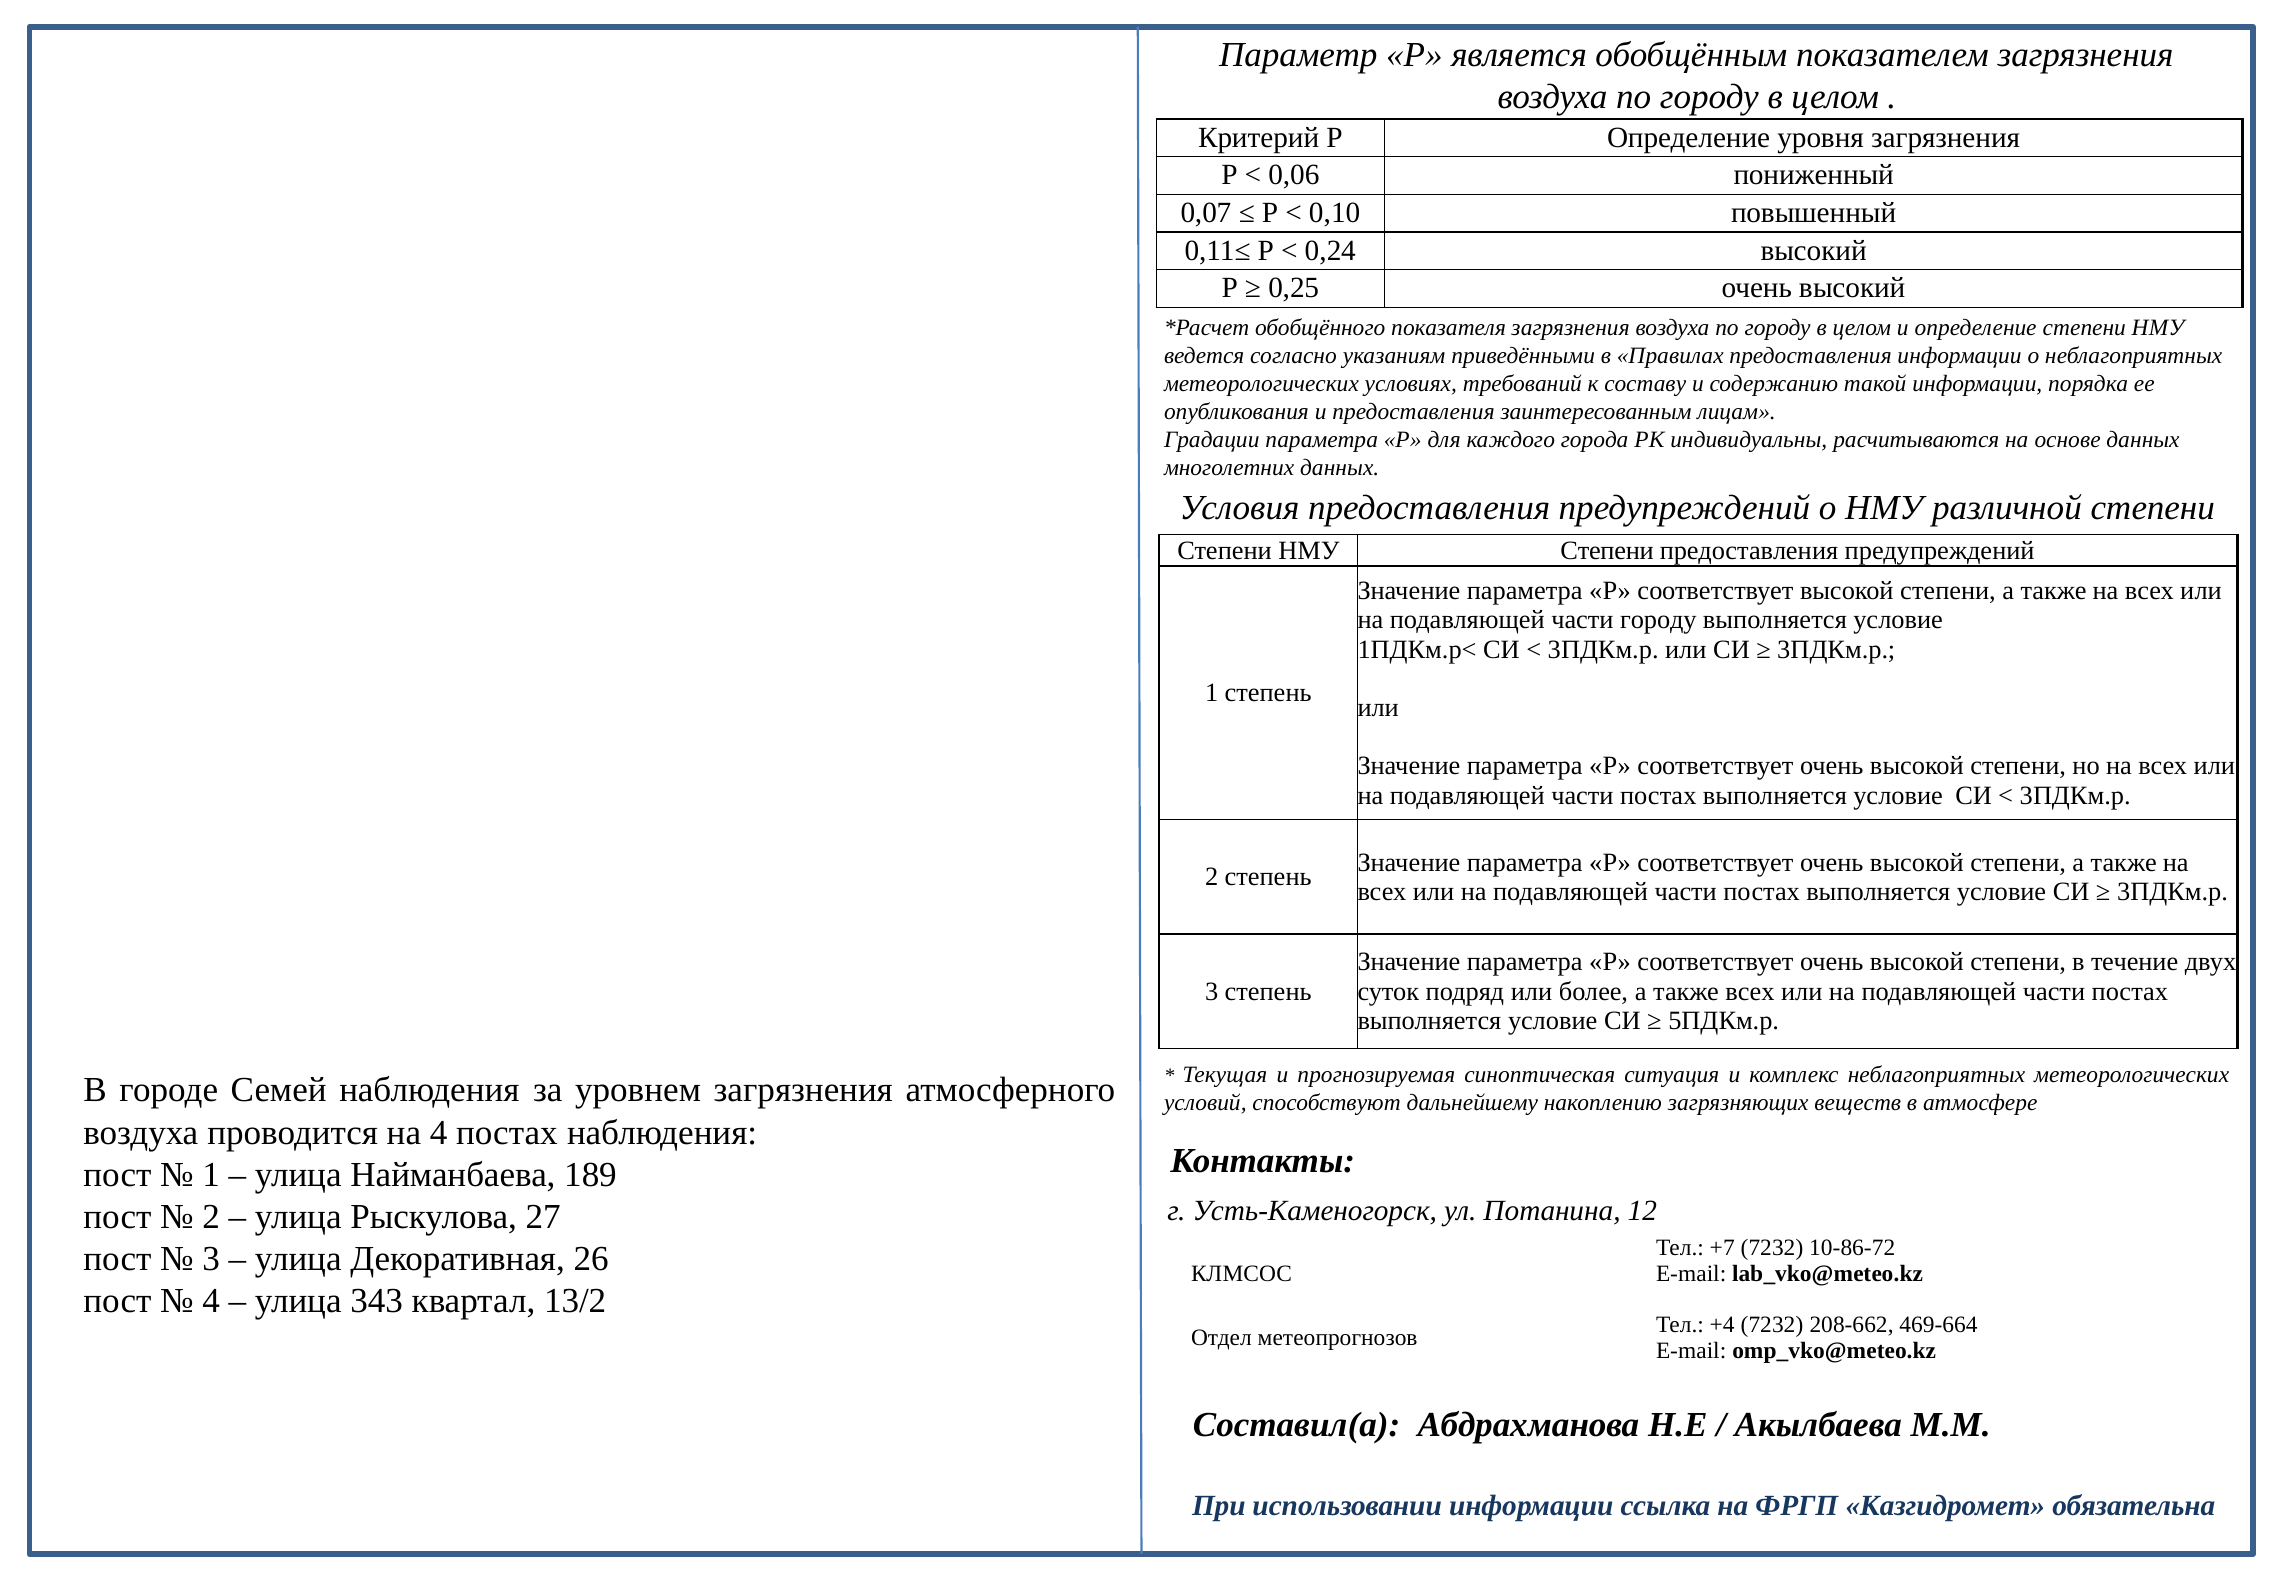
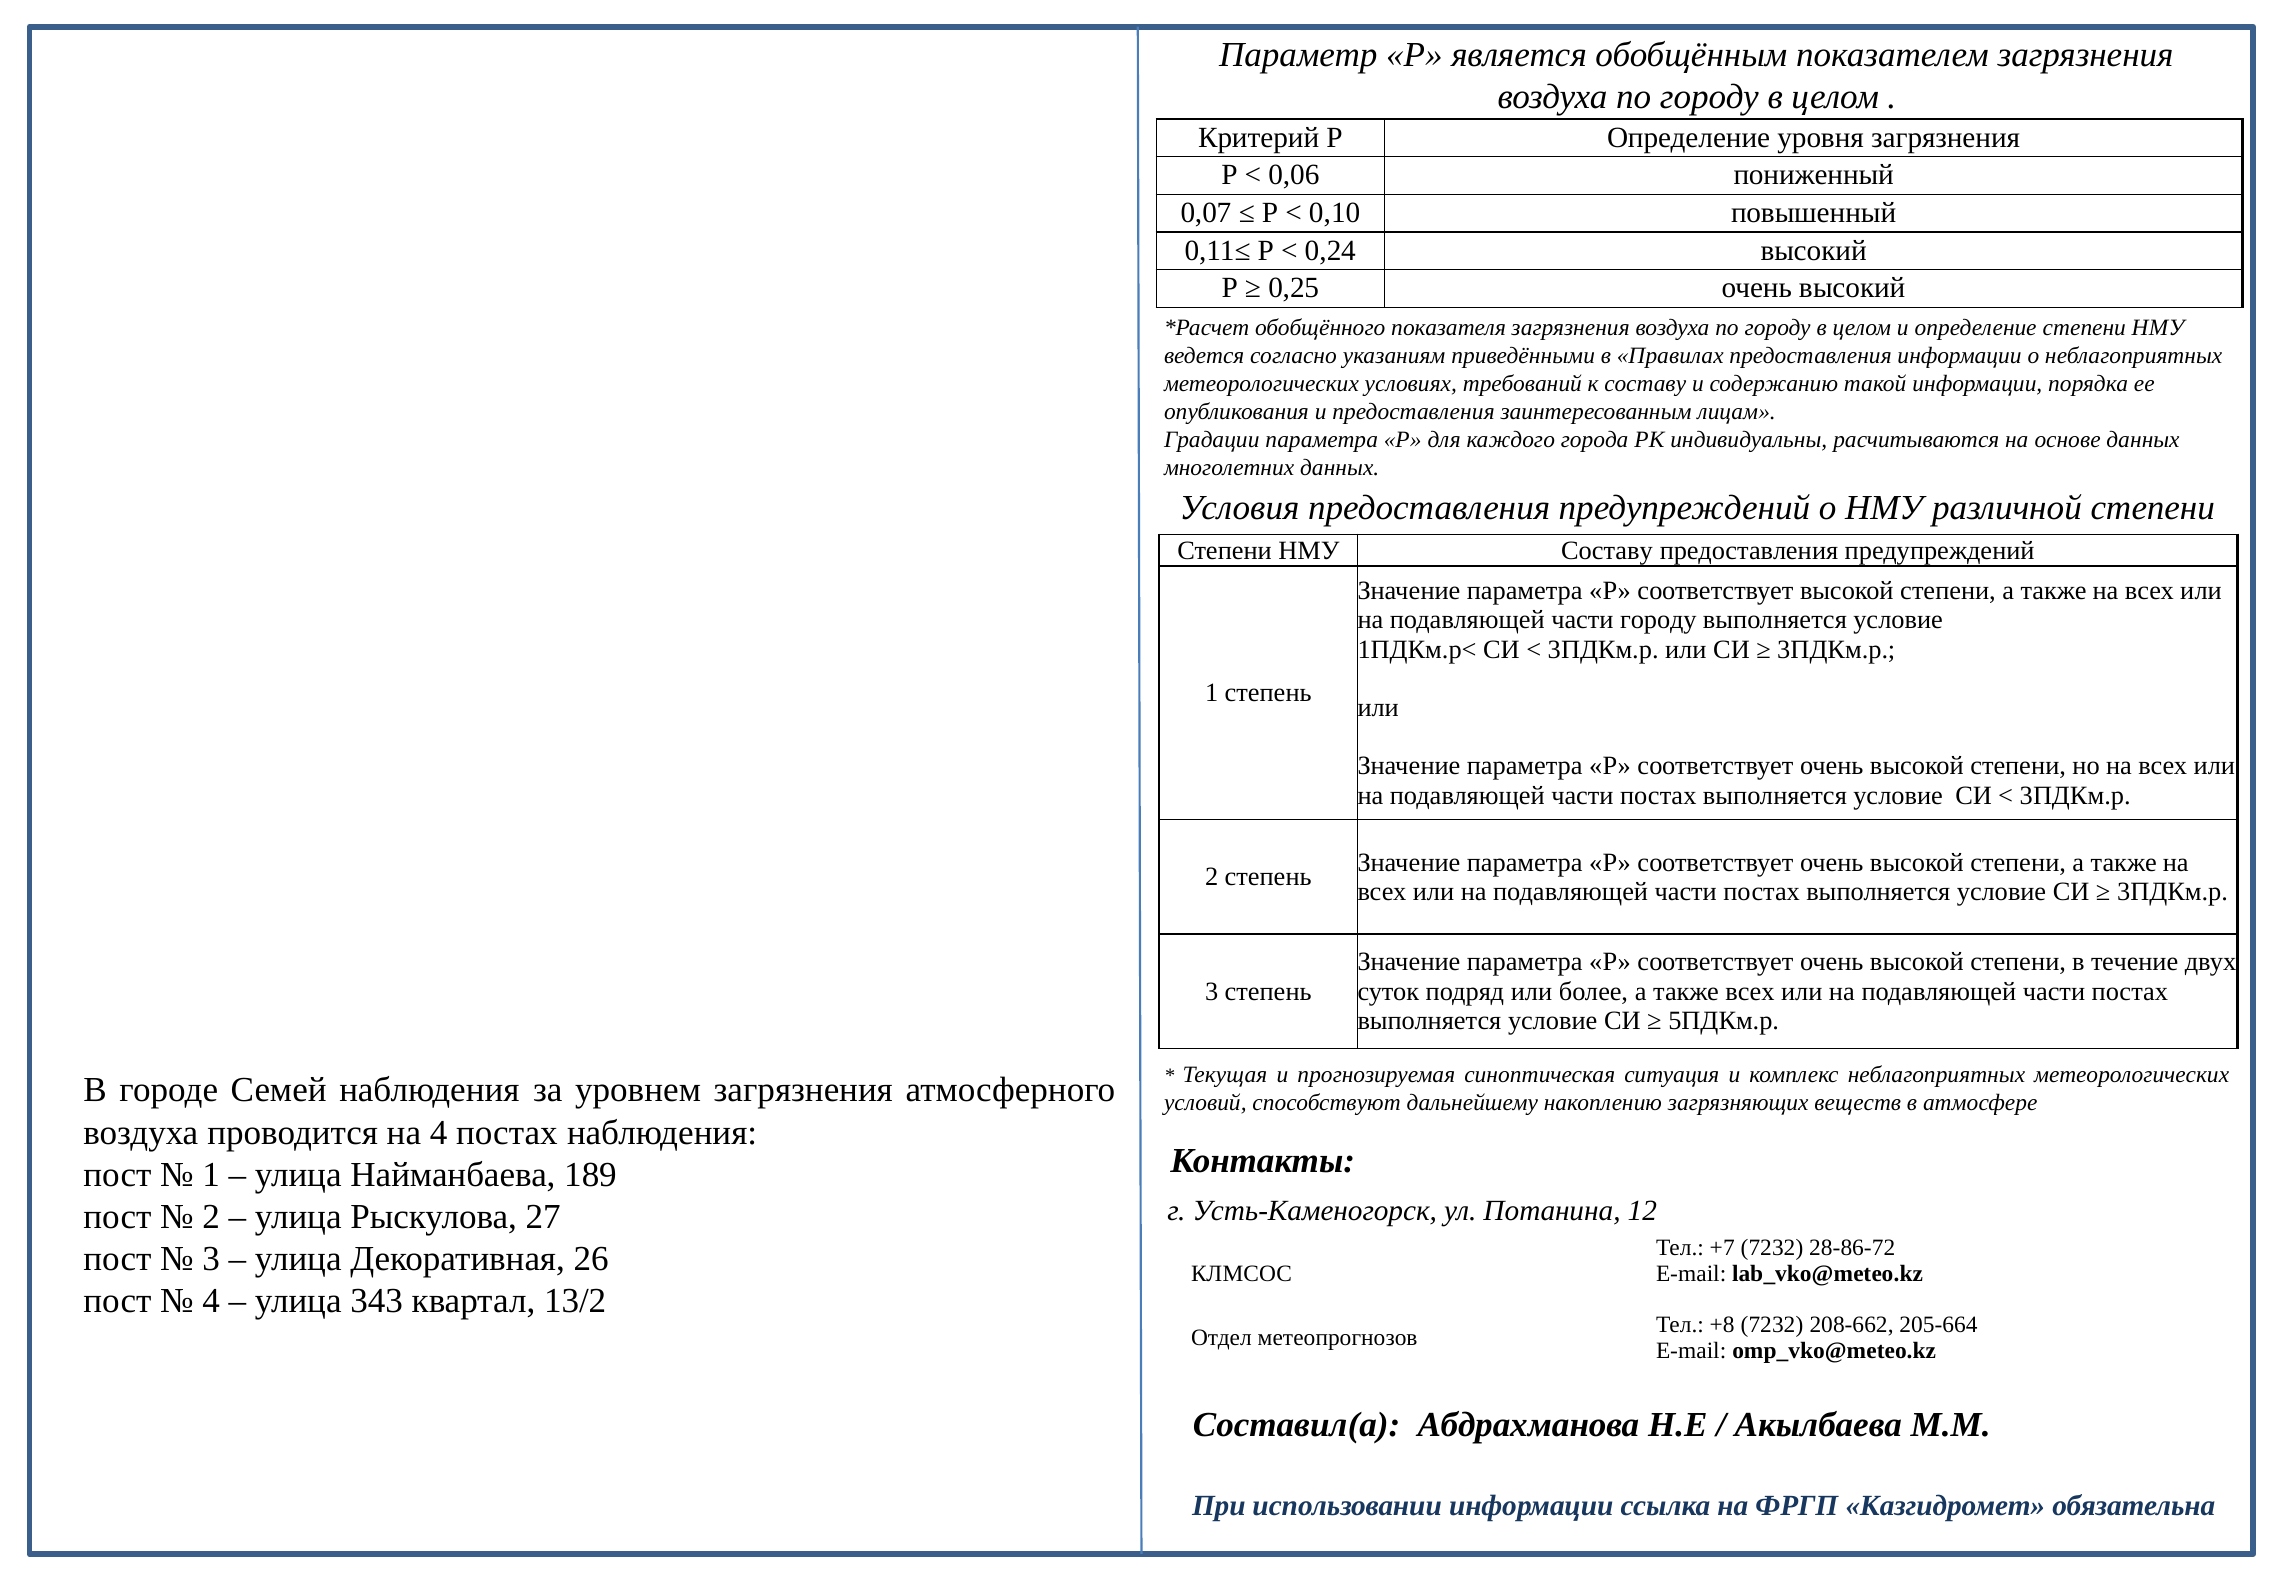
НМУ Степени: Степени -> Составу (1607, 550)
10-86-72: 10-86-72 -> 28-86-72 (1852, 1247)
+4: +4 -> +8 (1722, 1324)
469-664: 469-664 -> 205-664 (1938, 1324)
